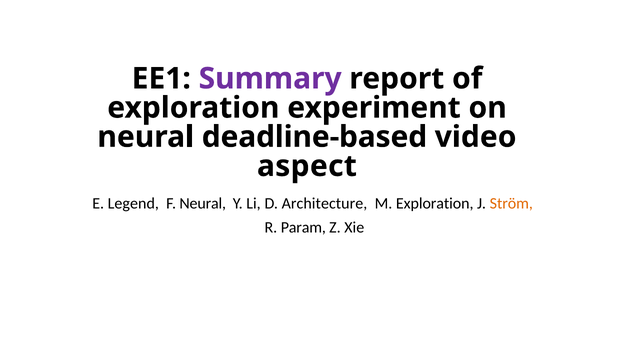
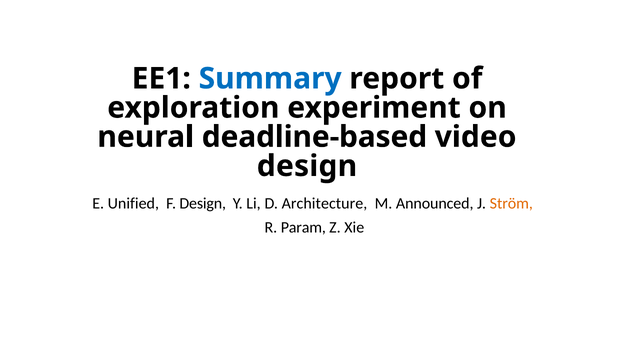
Summary colour: purple -> blue (270, 79)
aspect: aspect -> design (307, 166)
Legend: Legend -> Unified (133, 203)
F Neural: Neural -> Design (203, 203)
M Exploration: Exploration -> Announced (435, 203)
